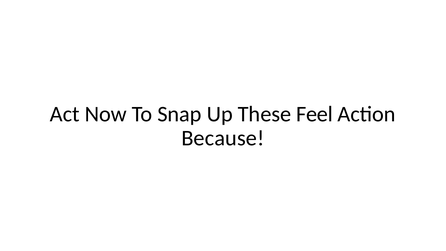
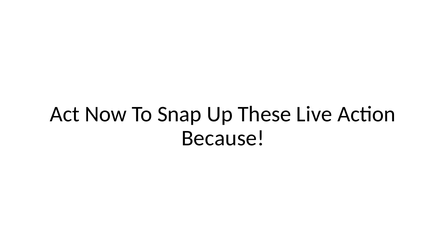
Feel: Feel -> Live (314, 114)
